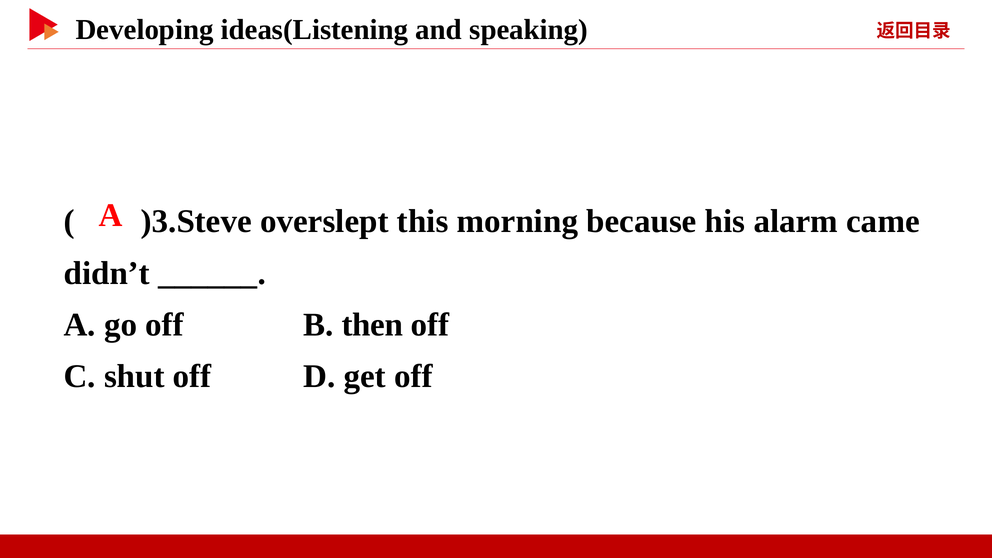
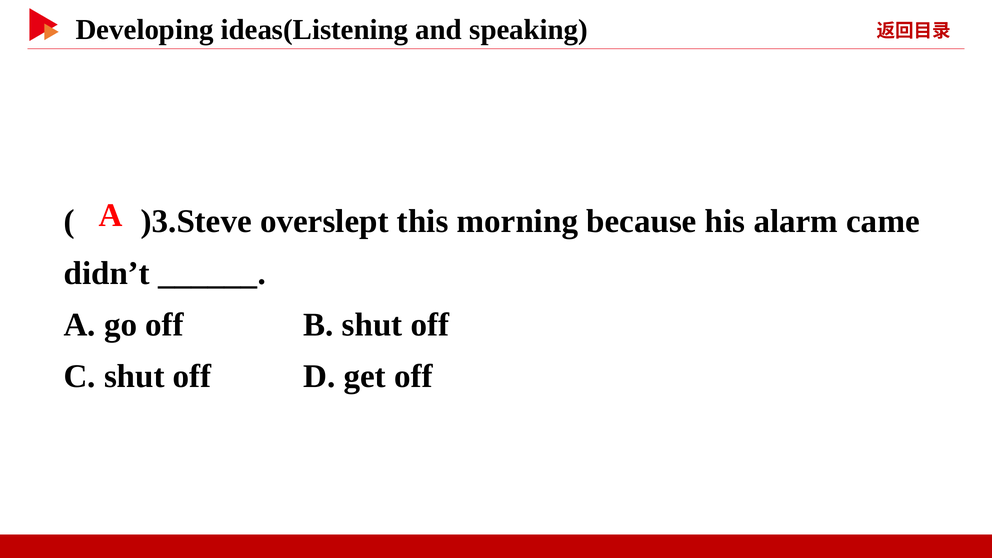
B then: then -> shut (372, 325)
